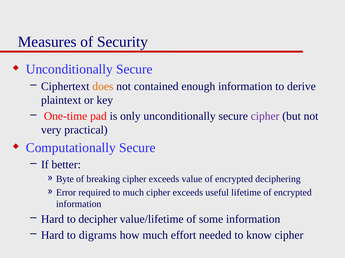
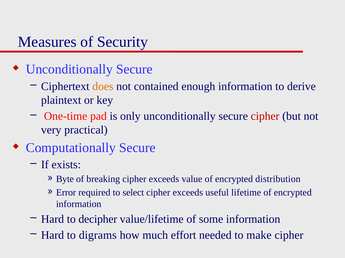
cipher colour: purple -> red (265, 116)
better: better -> exists (66, 165)
deciphering: deciphering -> distribution (278, 180)
to much: much -> select (133, 193)
know: know -> make (259, 236)
